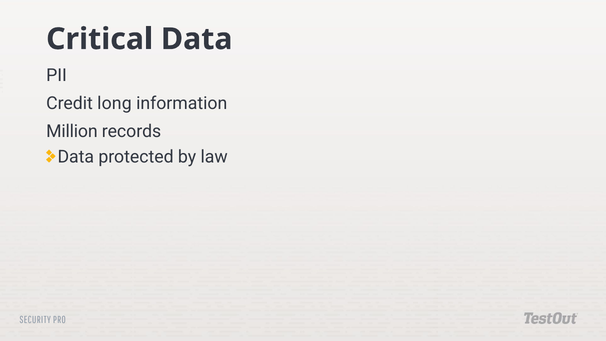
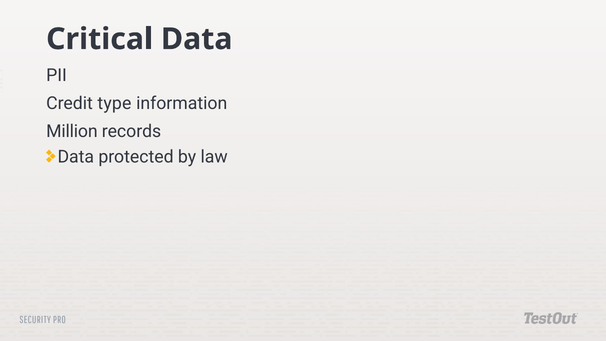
long: long -> type (114, 103)
